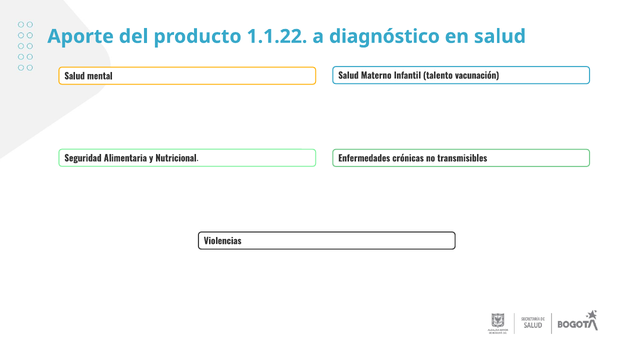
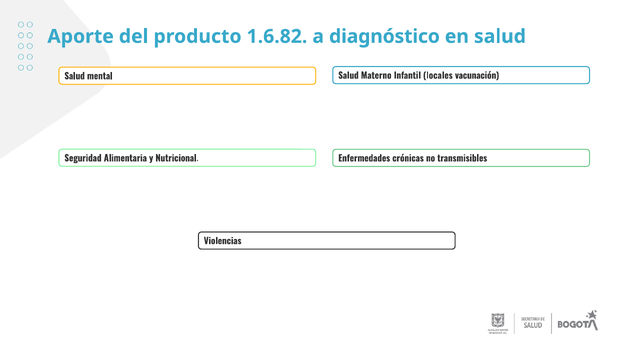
1.1.22: 1.1.22 -> 1.6.82 (277, 37)
talento: talento -> locales (438, 76)
